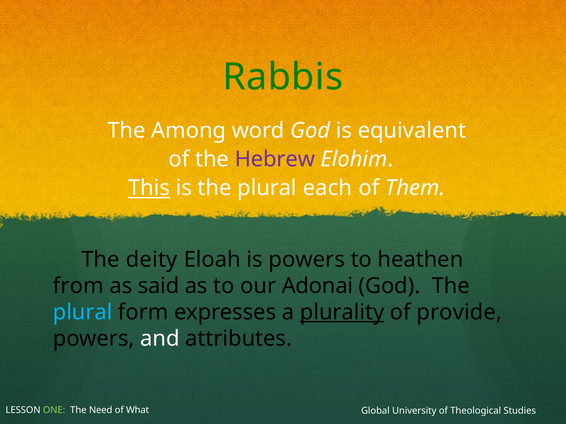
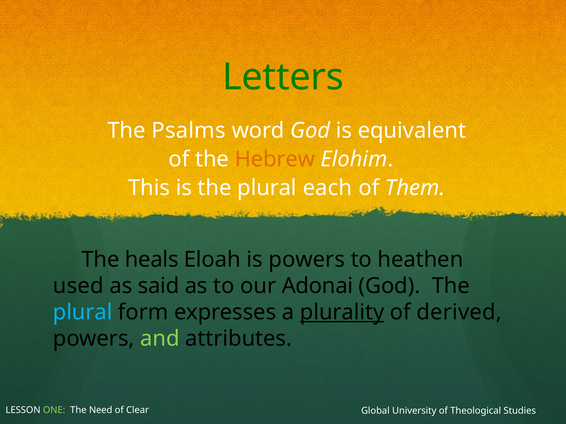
Rabbis: Rabbis -> Letters (283, 77)
Among: Among -> Psalms (189, 131)
Hebrew colour: purple -> orange (275, 160)
This underline: present -> none (149, 188)
deity: deity -> heals (152, 260)
from: from -> used (78, 286)
provide: provide -> derived (459, 313)
and colour: white -> light green (160, 339)
What: What -> Clear (138, 411)
